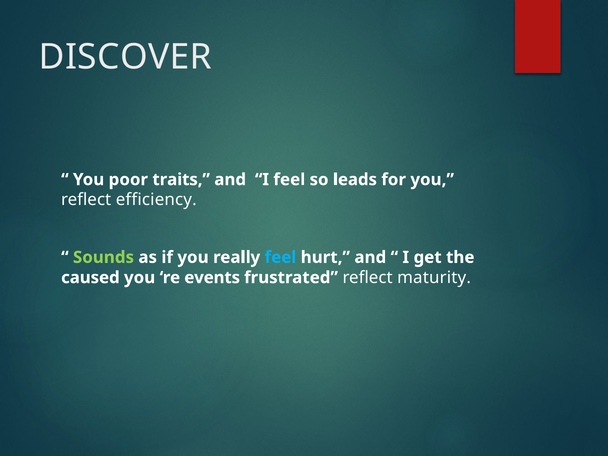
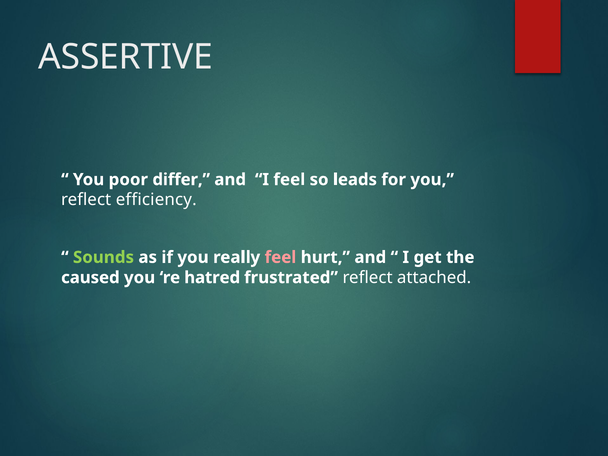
DISCOVER: DISCOVER -> ASSERTIVE (126, 57)
traits: traits -> differ (181, 180)
feel colour: light blue -> pink (280, 257)
events: events -> hatred (212, 278)
maturity: maturity -> attached (434, 278)
